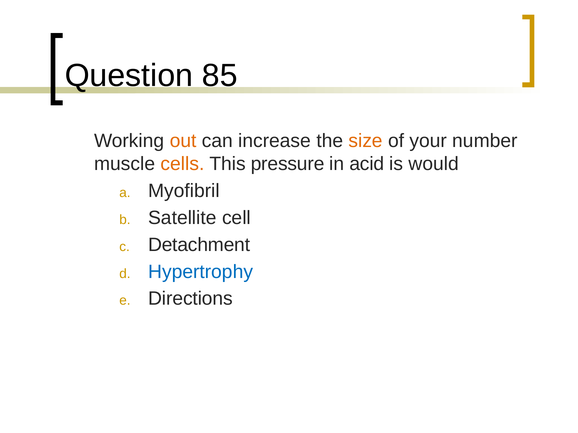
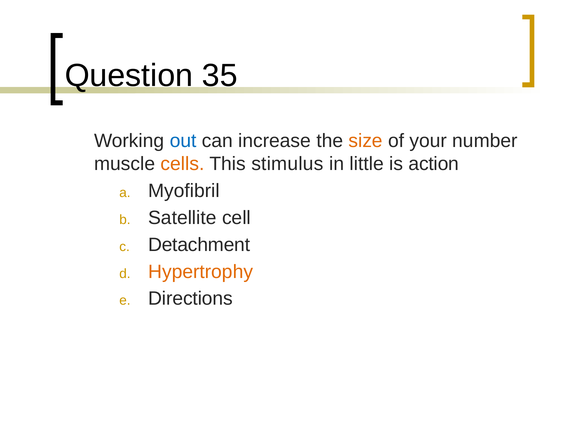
85: 85 -> 35 (220, 76)
out colour: orange -> blue (183, 141)
pressure: pressure -> stimulus (287, 164)
acid: acid -> little (367, 164)
would: would -> action (434, 164)
Hypertrophy colour: blue -> orange (201, 272)
